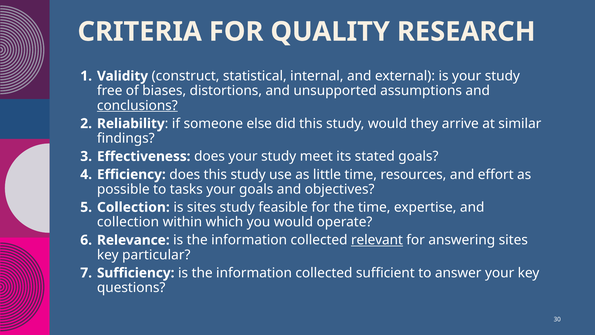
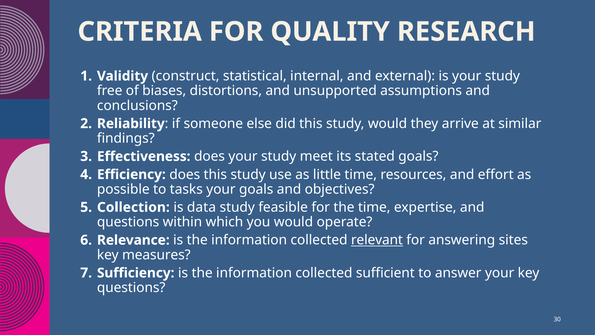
conclusions underline: present -> none (137, 105)
is sites: sites -> data (201, 207)
collection: collection -> questions (128, 222)
particular: particular -> measures (156, 255)
